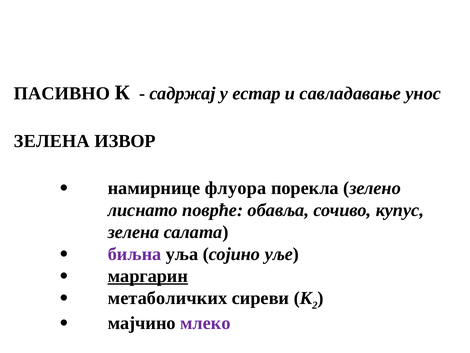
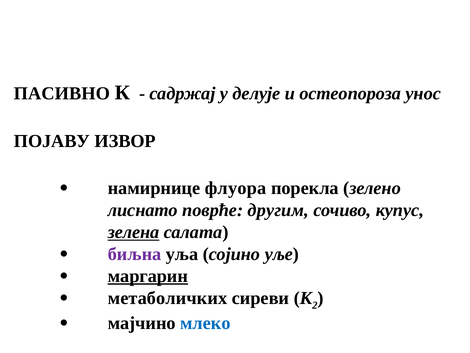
естар: естар -> делује (256, 93)
савладавање: савладавање -> остеопороза (350, 93)
ЗЕЛЕНА: ЗЕЛЕНА -> ПОЈАВУ (52, 141)
обавља: обавља -> другим (278, 210)
зелена underline: none -> present (134, 232)
млеко colour: purple -> blue (205, 323)
